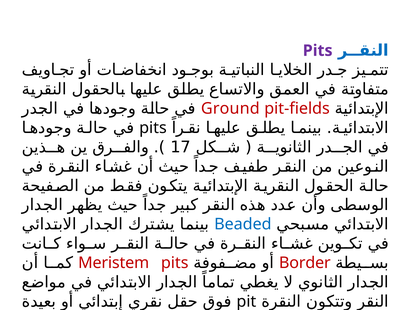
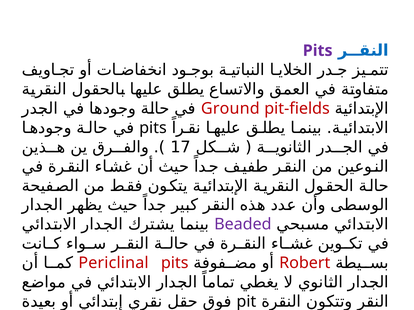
Beaded colour: blue -> purple (243, 225)
Meristem: Meristem -> Periclinal (113, 263)
Border: Border -> Robert (305, 263)
